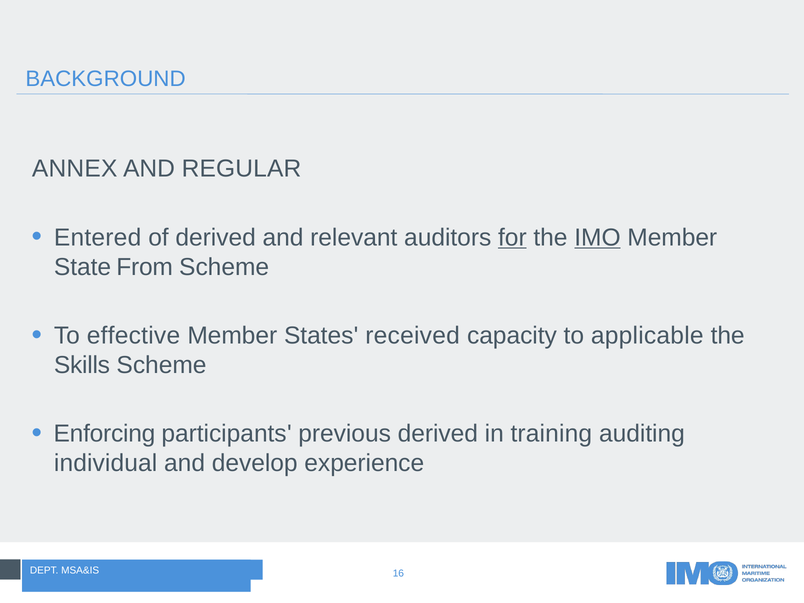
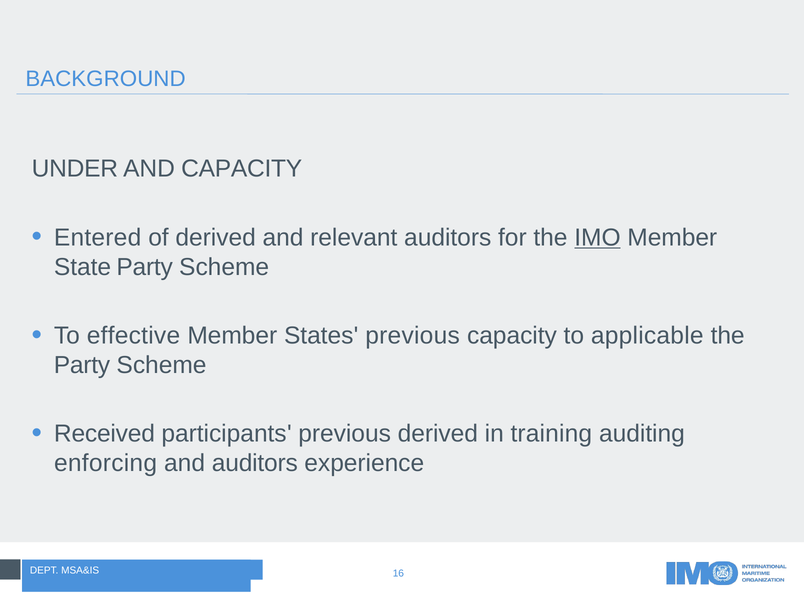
ANNEX: ANNEX -> UNDER (75, 169)
AND REGULAR: REGULAR -> CAPACITY (242, 169)
for underline: present -> none (512, 237)
State From: From -> Party (145, 267)
States received: received -> previous (413, 336)
Skills: Skills -> Party (82, 365)
Enforcing: Enforcing -> Received (104, 434)
individual: individual -> enforcing (106, 463)
and develop: develop -> auditors (255, 463)
